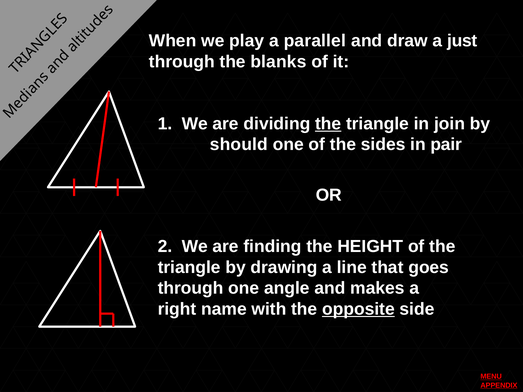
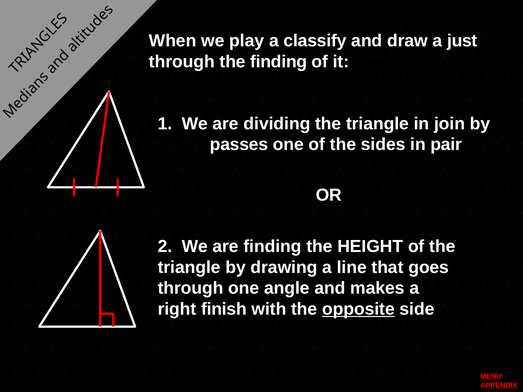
parallel: parallel -> classify (315, 41)
the blanks: blanks -> finding (279, 62)
the underline: present -> none (328, 124)
should: should -> passes (239, 145)
name: name -> finish (224, 309)
